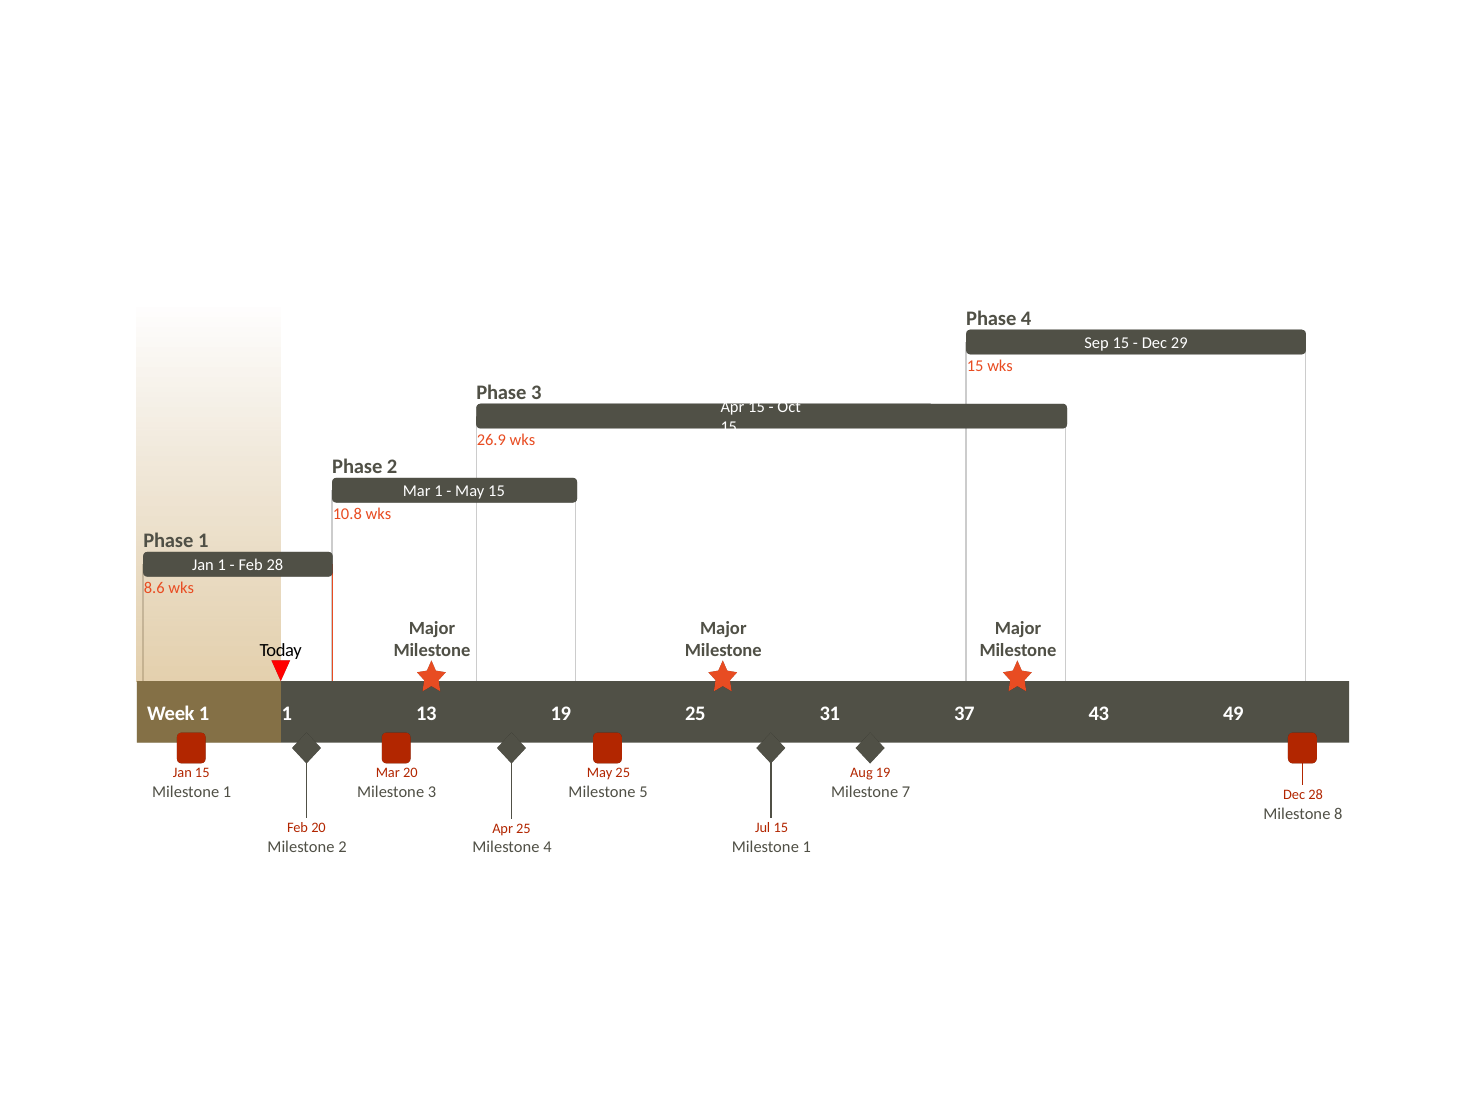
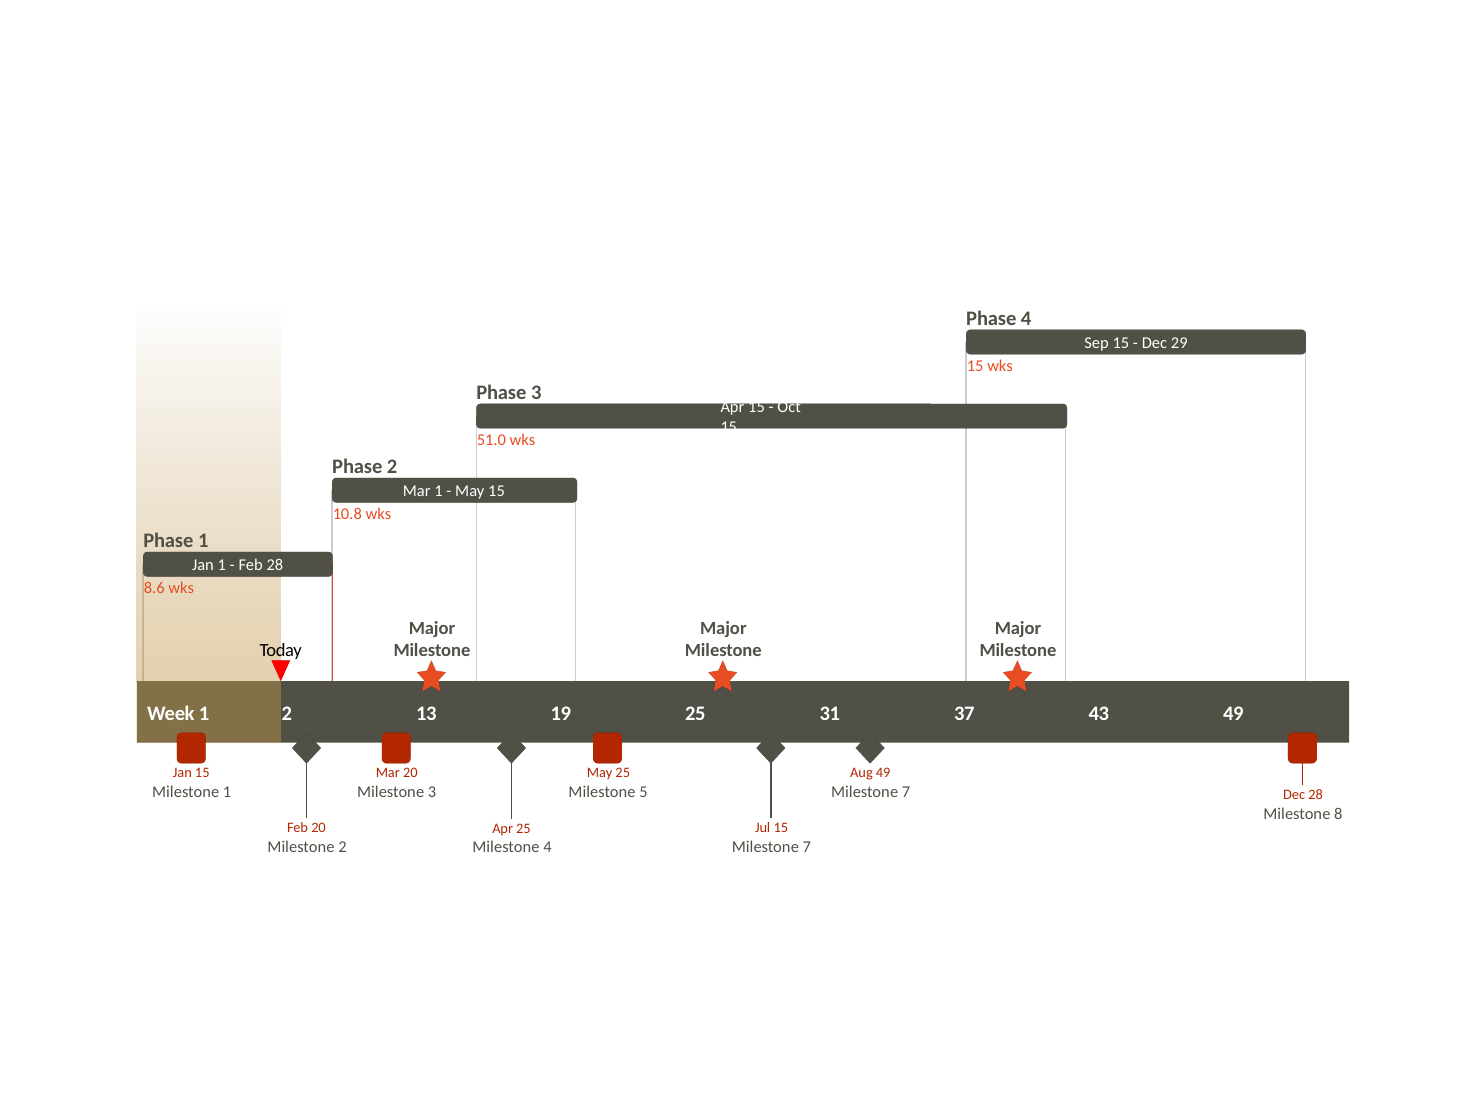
26.9: 26.9 -> 51.0 (491, 439)
1 1: 1 -> 2 (287, 713)
Aug 19: 19 -> 49 (883, 773)
1: 1 -> 7 (807, 847)
